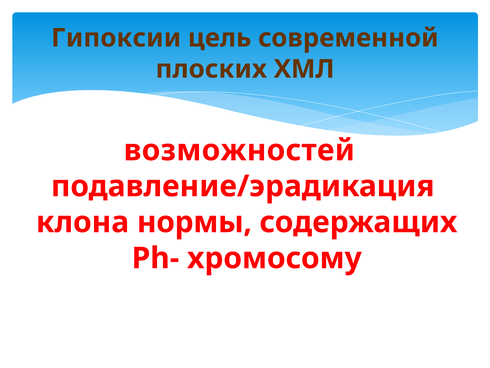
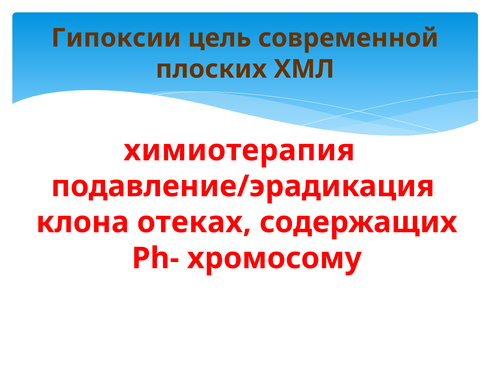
возможностей: возможностей -> химиотерапия (239, 150)
нормы: нормы -> отеках (194, 222)
